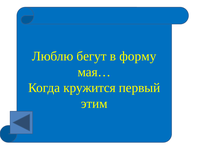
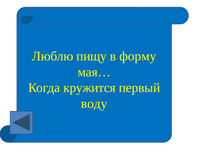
бегут: бегут -> пищу (92, 56)
этим: этим -> воду (94, 103)
